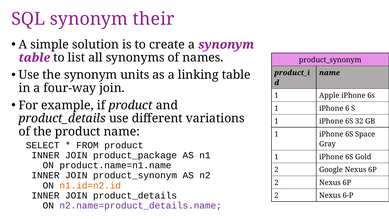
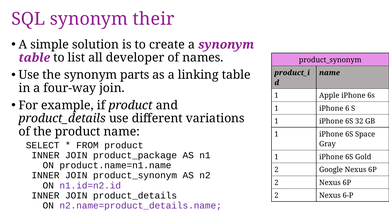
synonyms: synonyms -> developer (135, 58)
units: units -> parts (135, 75)
n1.id=n2.id colour: orange -> purple (90, 185)
